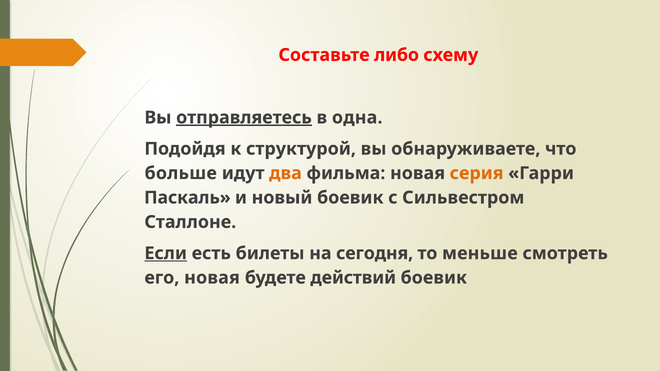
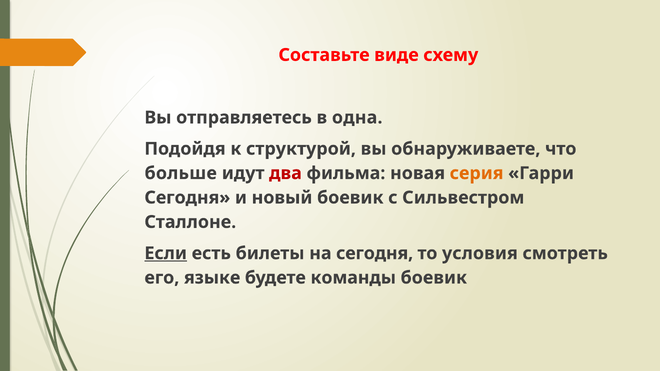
либо: либо -> виде (396, 55)
отправляетесь underline: present -> none (244, 118)
два colour: orange -> red (286, 173)
Паскаль: Паскаль -> Сегодня (187, 198)
меньше: меньше -> условия (480, 253)
его новая: новая -> языке (212, 278)
действий: действий -> команды (353, 278)
